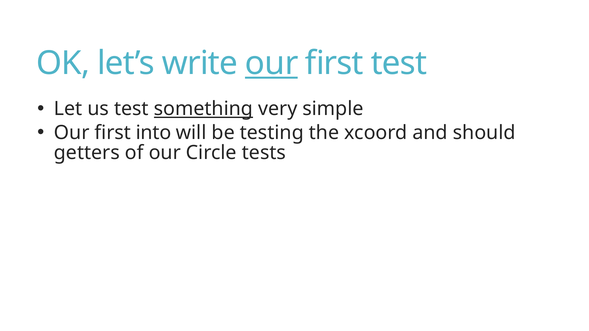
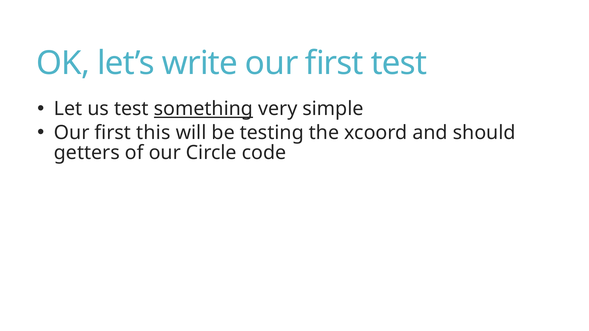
our underline: present -> none (272, 63)
into: into -> this (153, 133)
tests: tests -> code (264, 153)
